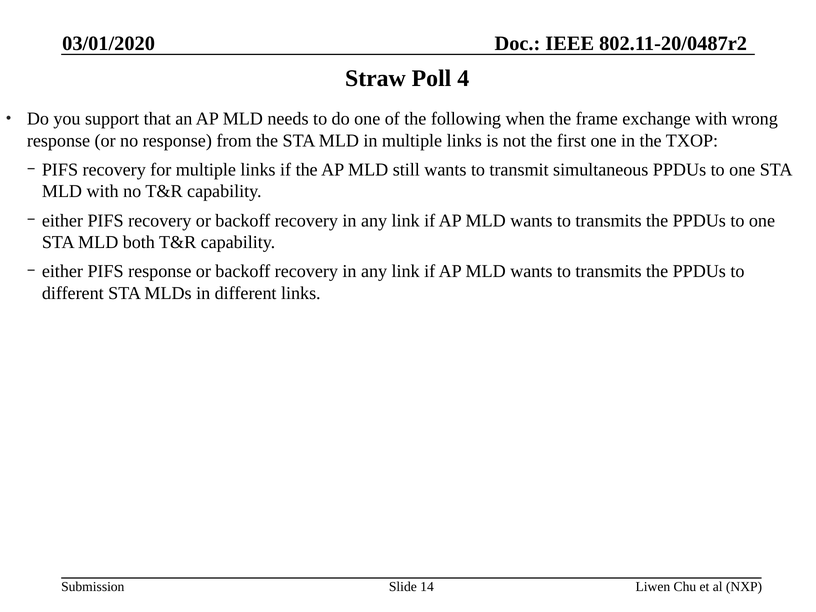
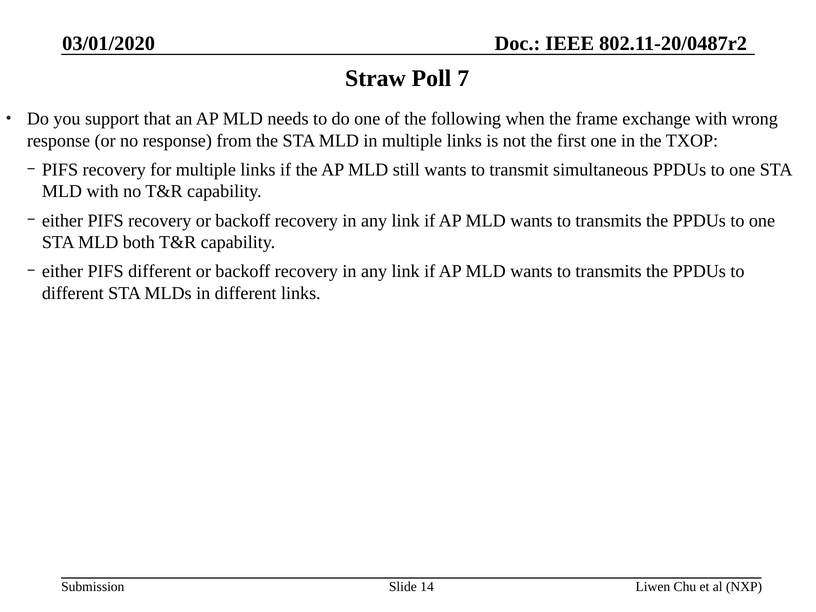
4: 4 -> 7 (463, 79)
PIFS response: response -> different (160, 271)
